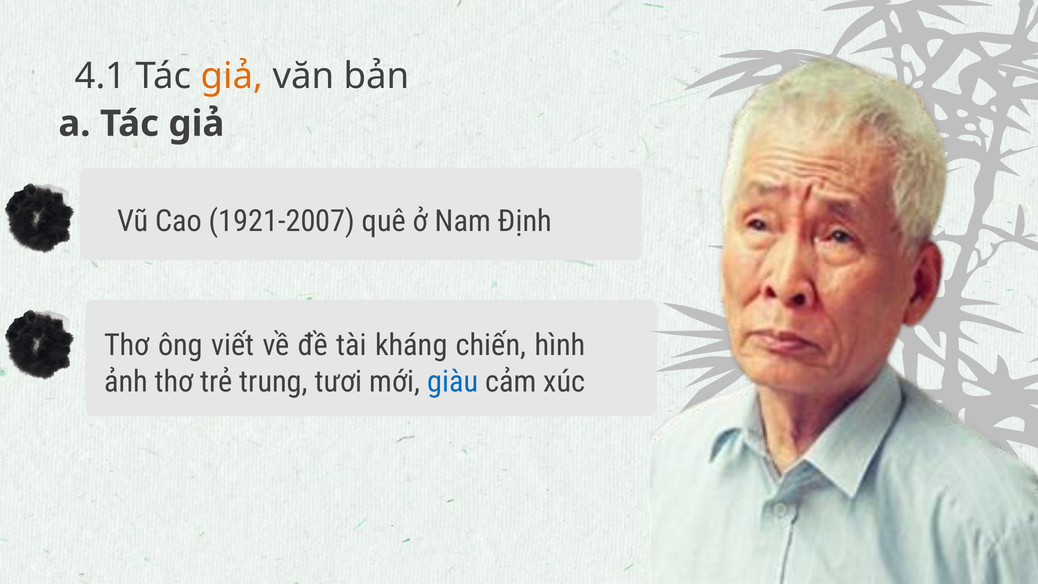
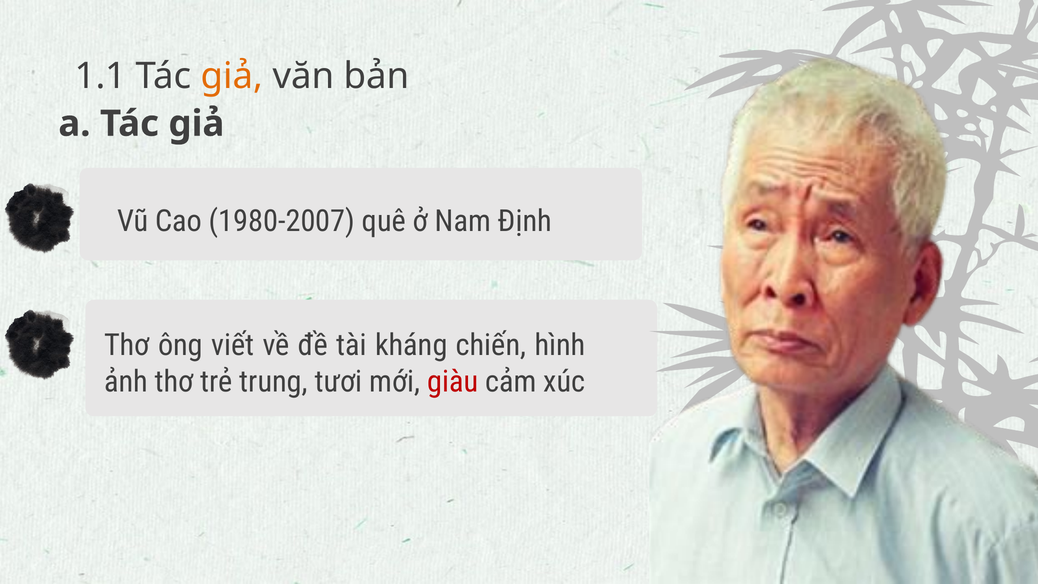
4.1: 4.1 -> 1.1 (101, 76)
1921-2007: 1921-2007 -> 1980-2007 (282, 221)
giàu colour: blue -> red (453, 382)
